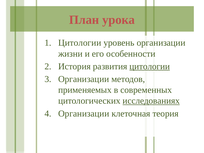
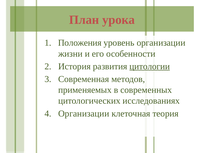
Цитологии: Цитологии -> Положения (80, 43)
Организации: Организации -> Современная (84, 79)
исследованиях underline: present -> none (151, 101)
